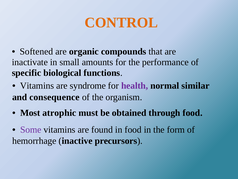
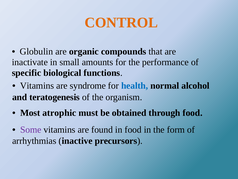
Softened: Softened -> Globulin (36, 51)
health colour: purple -> blue (135, 85)
similar: similar -> alcohol (195, 85)
consequence: consequence -> teratogenesis (55, 97)
hemorrhage: hemorrhage -> arrhythmias (34, 141)
